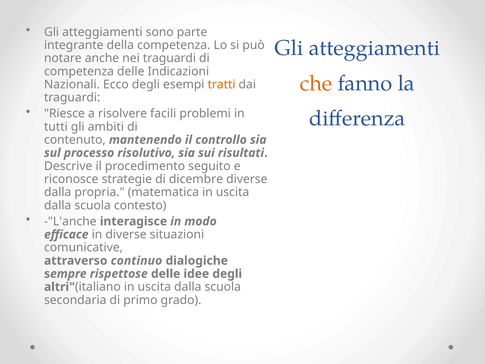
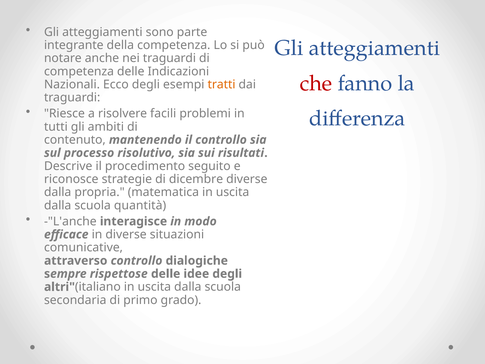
che colour: orange -> red (316, 83)
contesto: contesto -> quantità (140, 205)
attraverso continuo: continuo -> controllo (137, 260)
